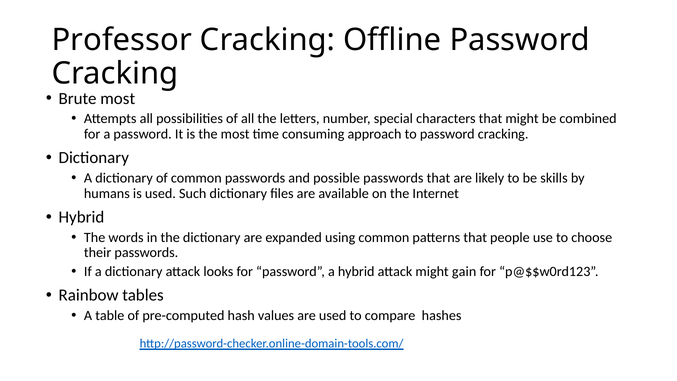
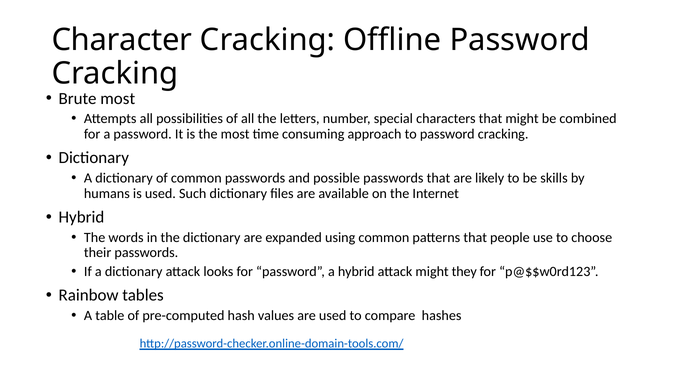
Professor: Professor -> Character (122, 40)
gain: gain -> they (464, 271)
